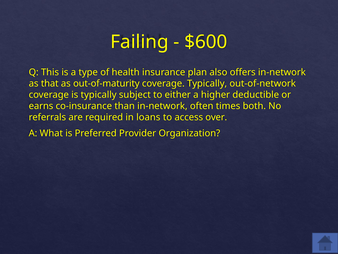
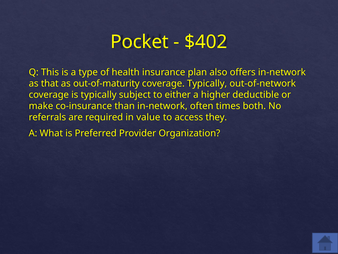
Failing: Failing -> Pocket (140, 42)
$600: $600 -> $402 (206, 42)
earns: earns -> make (41, 106)
loans: loans -> value (148, 117)
over: over -> they (216, 117)
